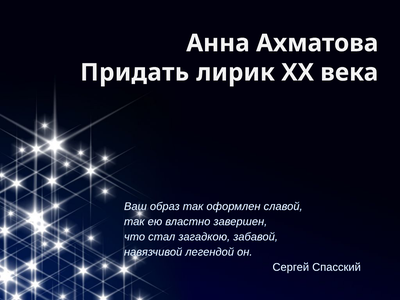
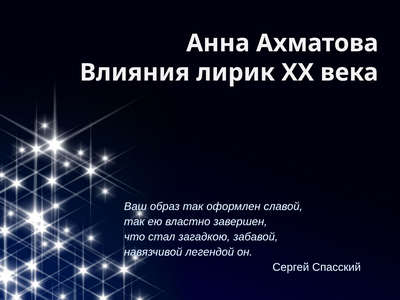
Придать: Придать -> Влияния (135, 73)
